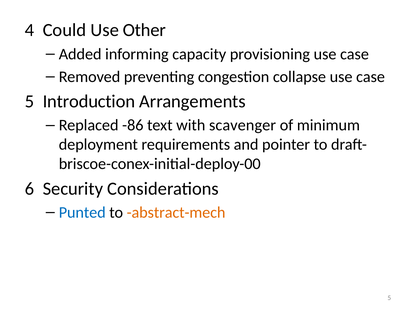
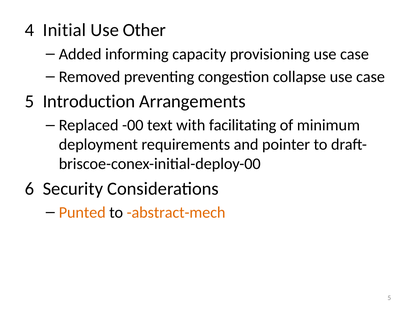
Could: Could -> Initial (64, 30)
-86: -86 -> -00 (133, 125)
scavenger: scavenger -> facilitating (243, 125)
Punted colour: blue -> orange (82, 213)
